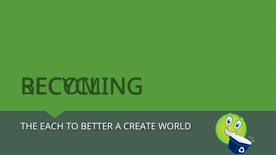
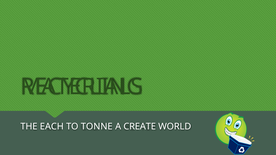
BECOMING: BECOMING -> MATERIALS (82, 87)
BETTER: BETTER -> TONNE (97, 127)
